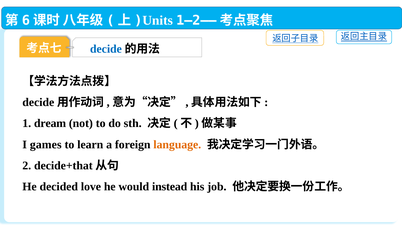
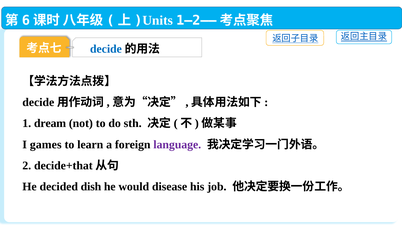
language colour: orange -> purple (177, 145)
love: love -> dish (91, 187)
instead: instead -> disease (170, 187)
